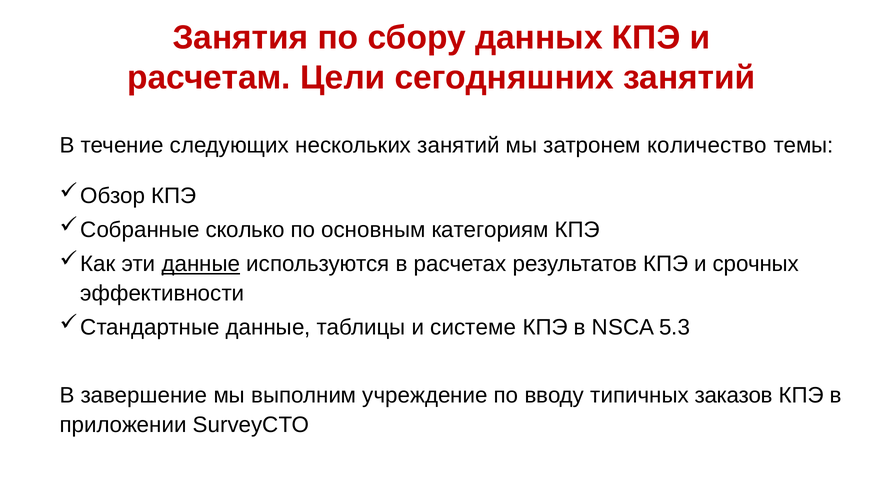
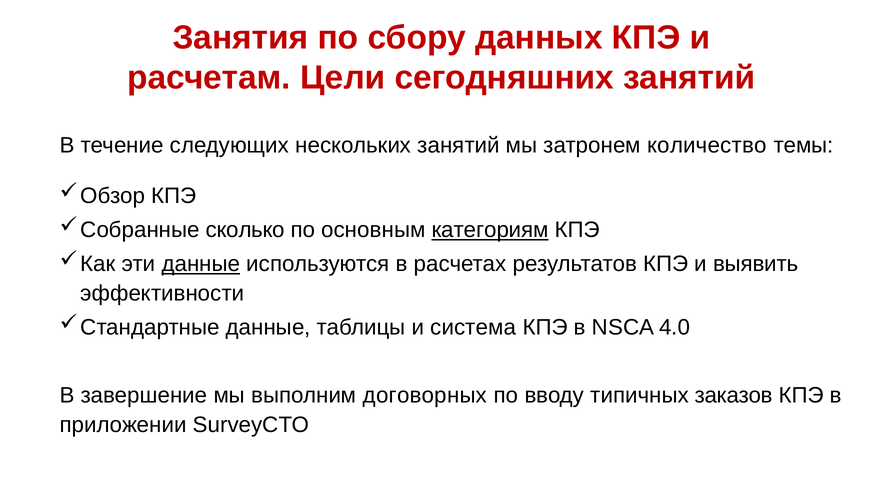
категориям underline: none -> present (490, 230)
срочных: срочных -> выявить (756, 264)
системе: системе -> система (473, 327)
5.3: 5.3 -> 4.0 (675, 327)
учреждение: учреждение -> договорных (425, 395)
